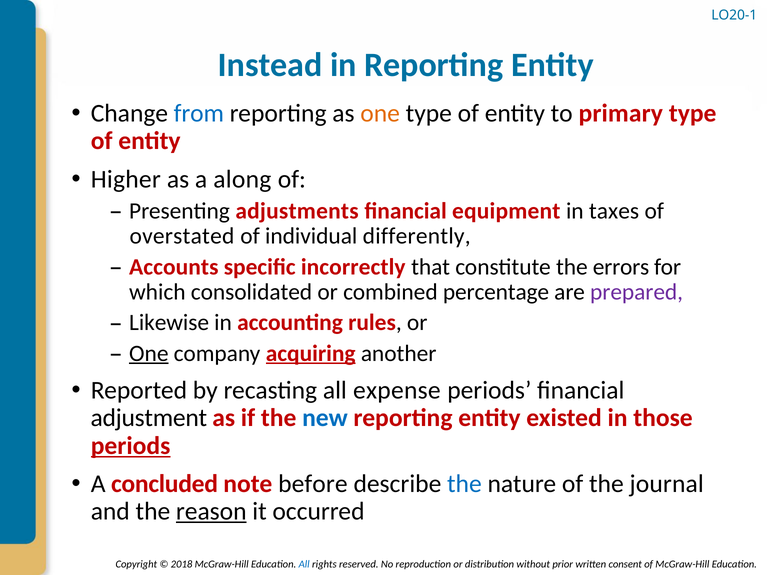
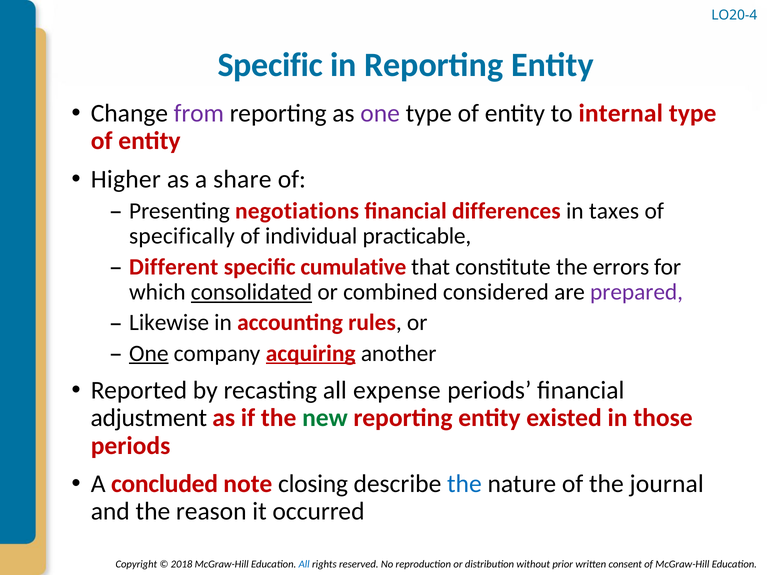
LO20-1: LO20-1 -> LO20-4 (734, 15)
Instead: Instead -> Specific (270, 65)
from colour: blue -> purple (199, 113)
one colour: orange -> purple (380, 113)
primary: primary -> internal (621, 113)
along: along -> share (242, 179)
adjustments: adjustments -> negotiations (297, 211)
equipment: equipment -> differences (506, 211)
overstated: overstated -> specifically (182, 236)
differently: differently -> practicable (417, 236)
Accounts: Accounts -> Different (174, 267)
incorrectly: incorrectly -> cumulative (353, 267)
consolidated underline: none -> present (251, 292)
percentage: percentage -> considered (496, 292)
new colour: blue -> green (325, 418)
periods underline: present -> none (131, 446)
before: before -> closing (313, 484)
reason underline: present -> none (211, 512)
